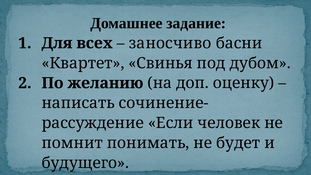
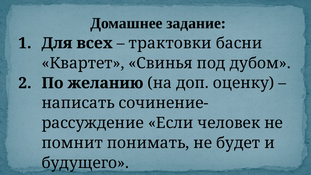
заносчиво: заносчиво -> трактовки (170, 43)
